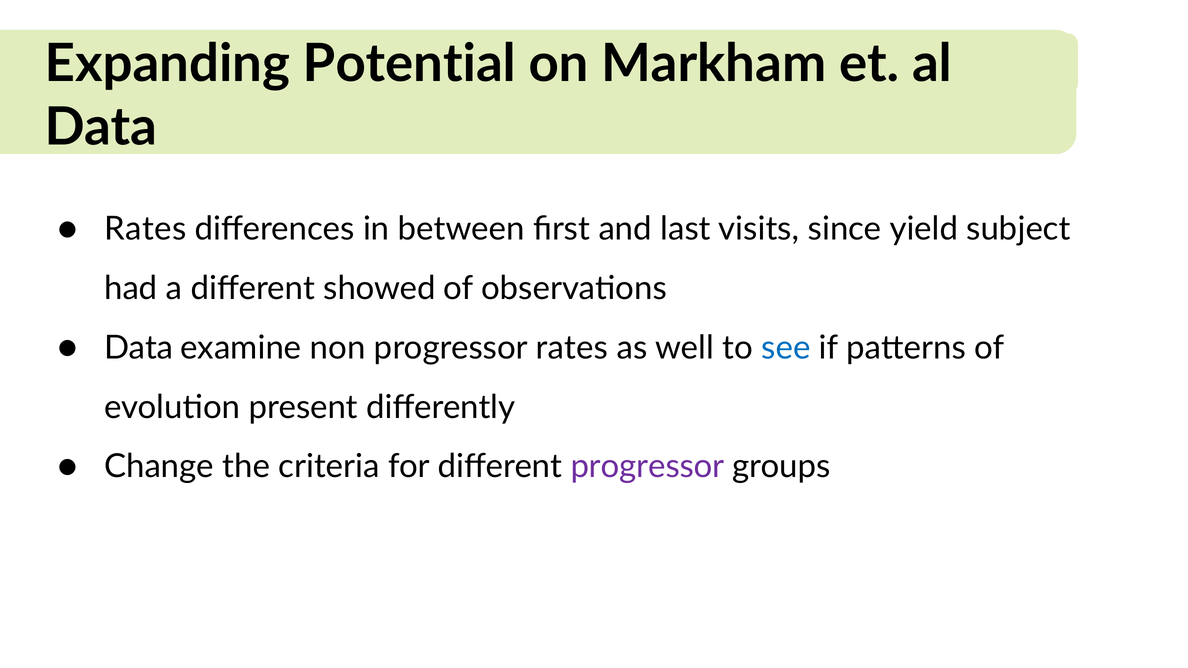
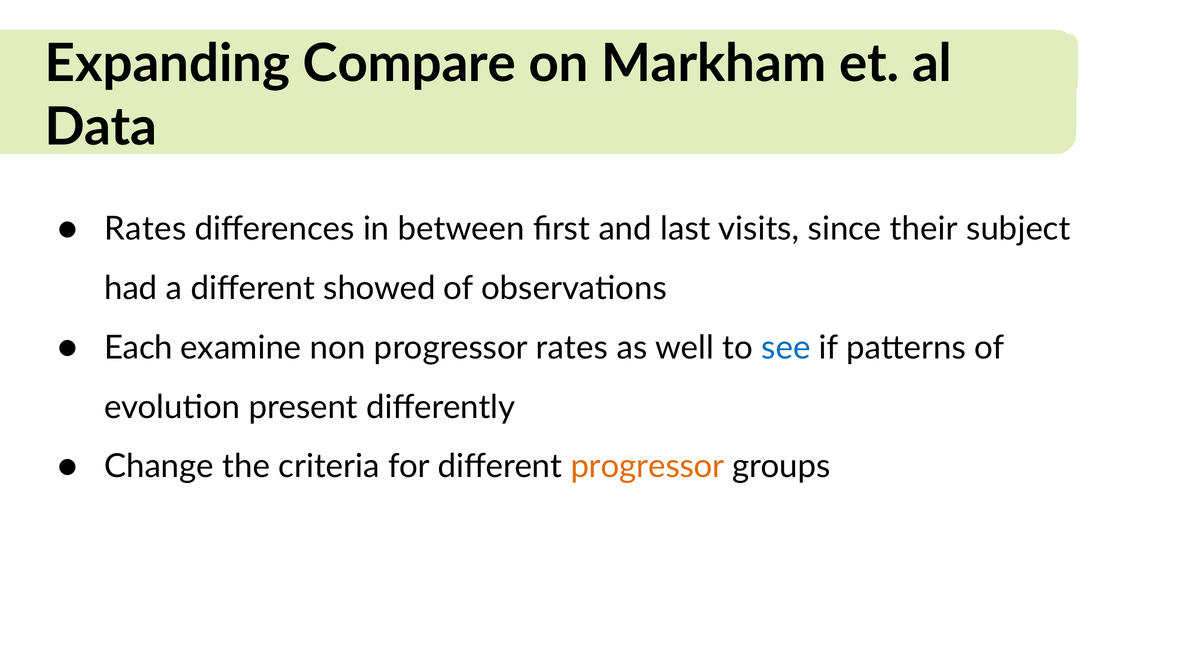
Potential: Potential -> Compare (409, 64)
yield: yield -> their (924, 229)
Data: Data -> Each (139, 348)
progressor colour: purple -> orange (648, 467)
